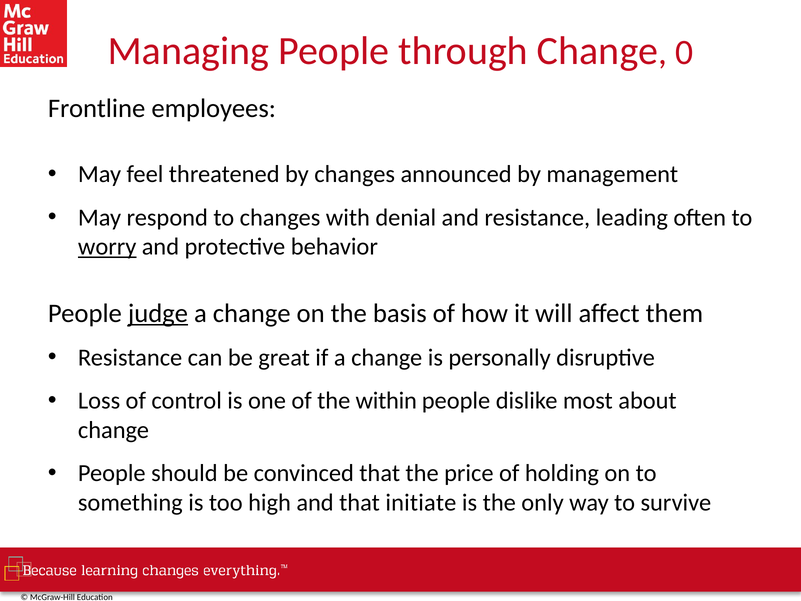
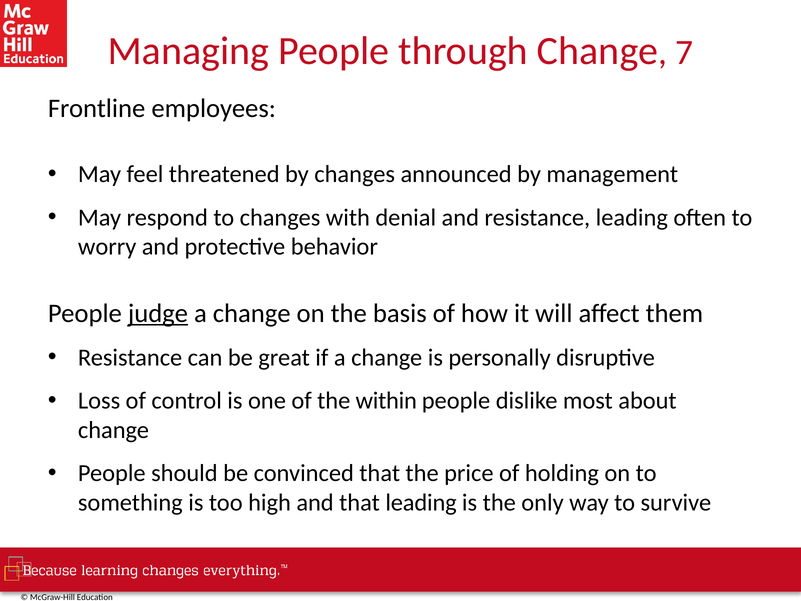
0: 0 -> 7 (684, 52)
worry underline: present -> none (107, 247)
that initiate: initiate -> leading (421, 502)
